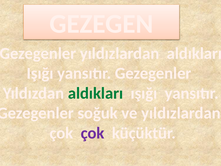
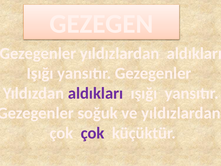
aldıkları colour: green -> purple (95, 93)
